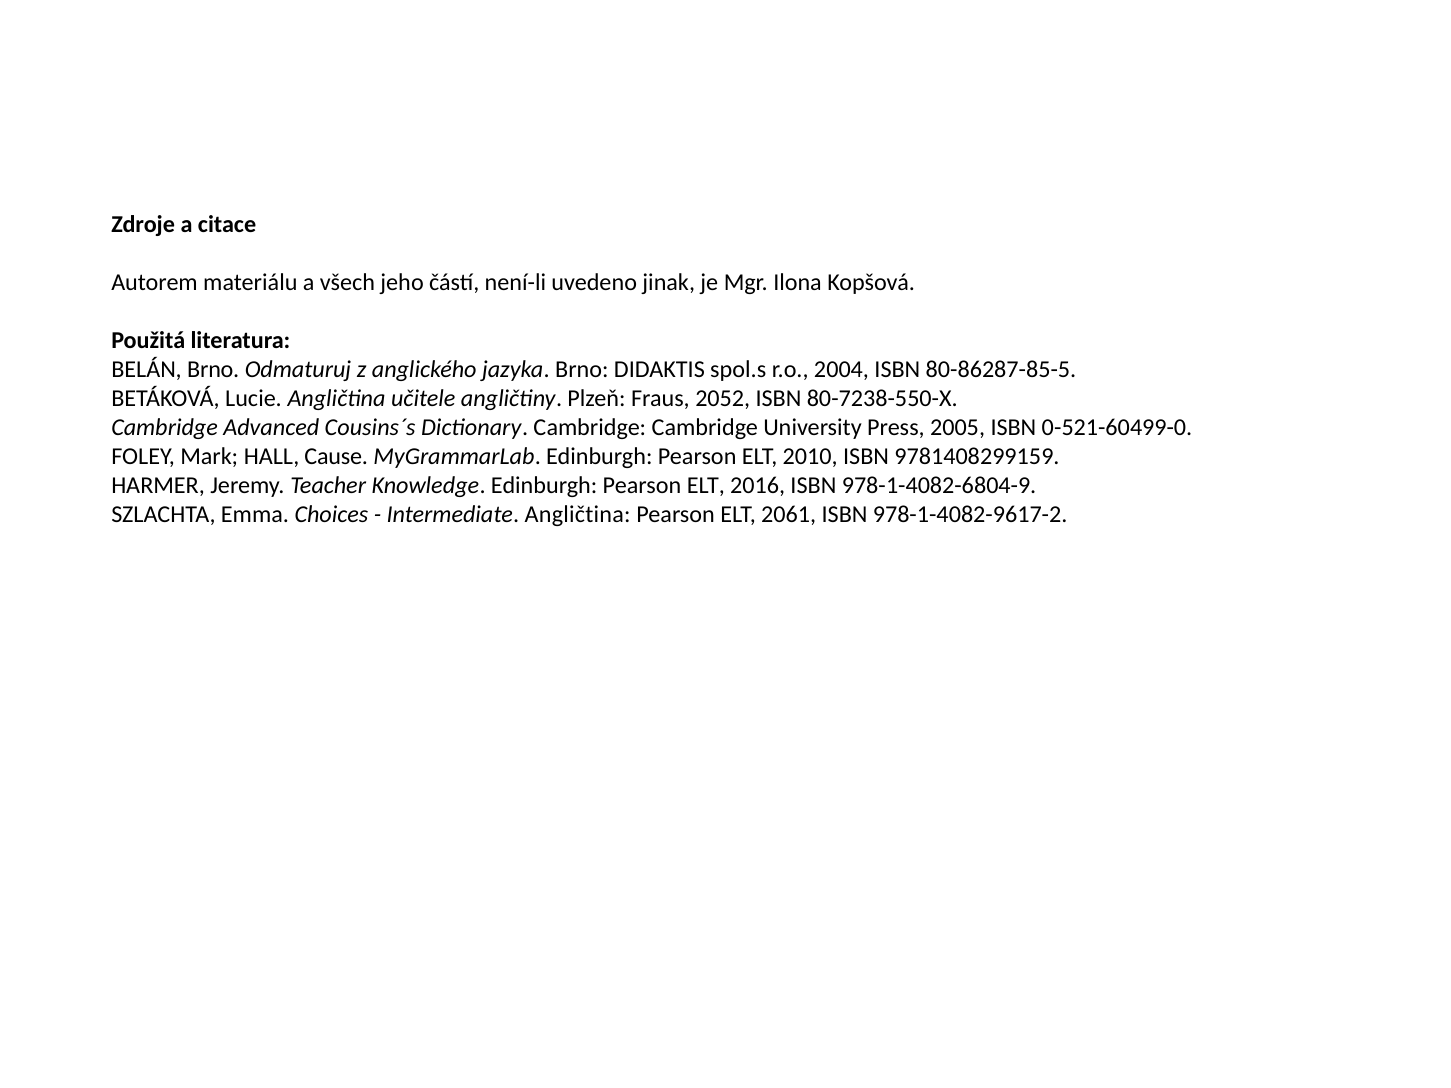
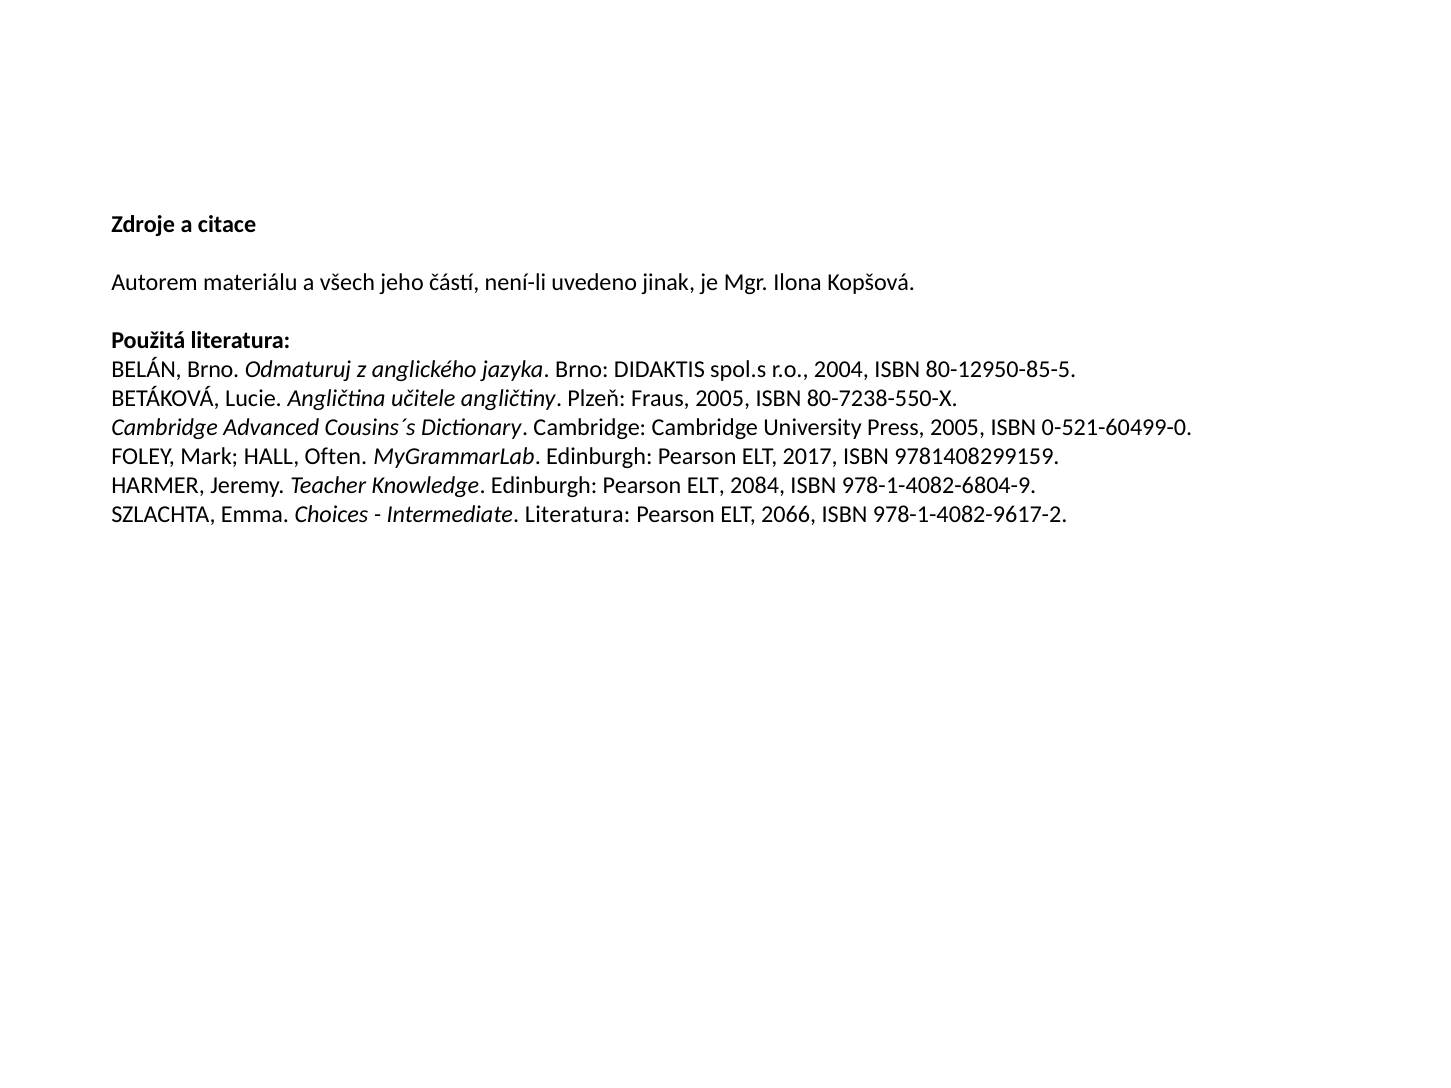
80-86287-85-5: 80-86287-85-5 -> 80-12950-85-5 (1001, 370)
Fraus 2052: 2052 -> 2005 (723, 399)
Cause: Cause -> Often (336, 457)
2010: 2010 -> 2017 (810, 457)
2016: 2016 -> 2084 (758, 486)
Intermediate Angličtina: Angličtina -> Literatura (578, 515)
2061: 2061 -> 2066 (789, 515)
